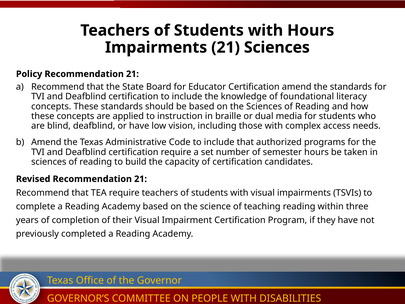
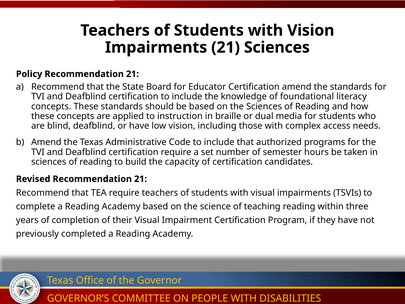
with Hours: Hours -> Vision (311, 30)
